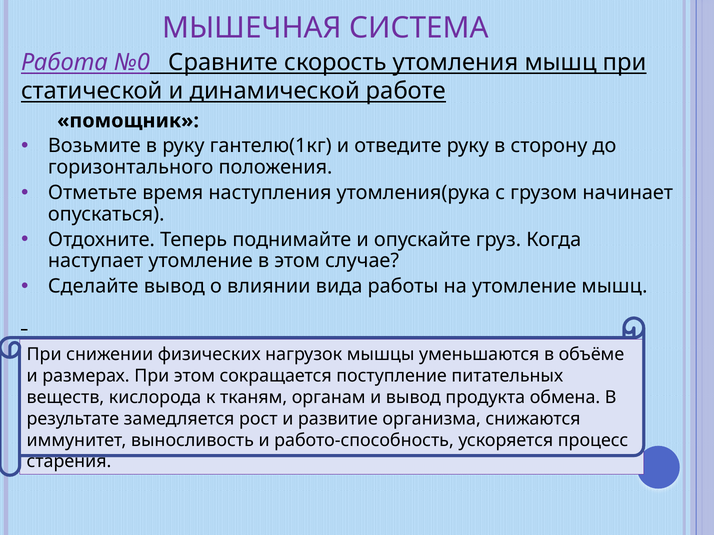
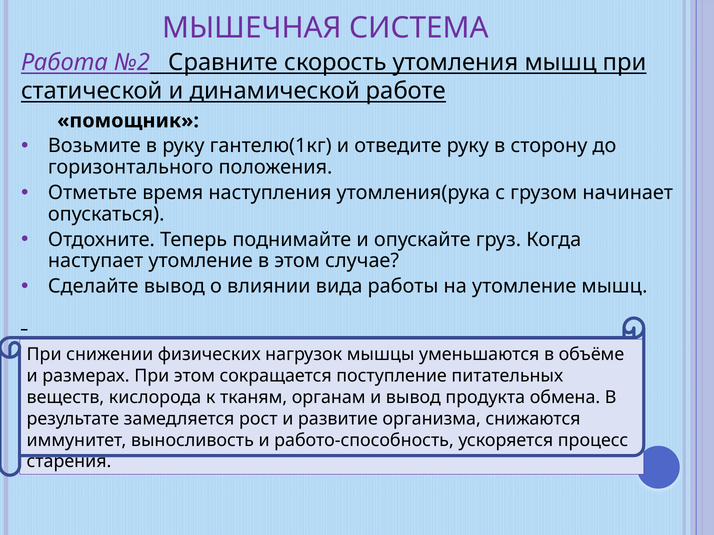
№0: №0 -> №2 (132, 62)
